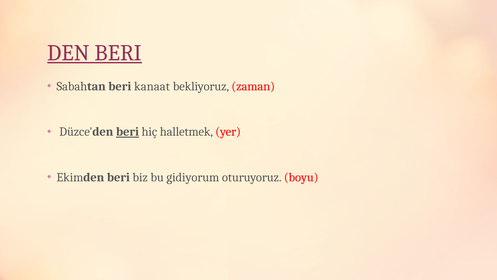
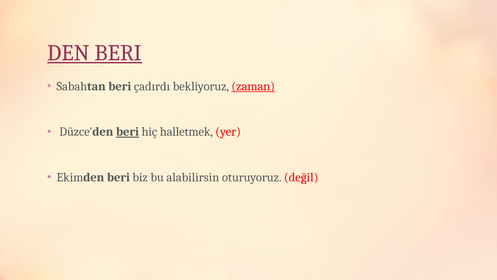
kanaat: kanaat -> çadırdı (152, 86)
zaman underline: none -> present (253, 86)
gidiyorum: gidiyorum -> alabilirsin (193, 177)
boyu: boyu -> değil (301, 177)
